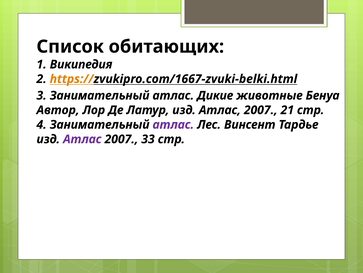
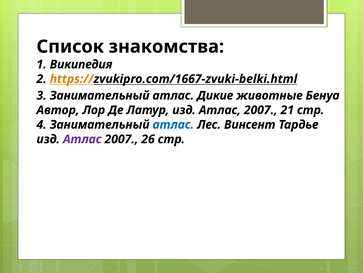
обитающих: обитающих -> знакомства (166, 47)
атлас colour: purple -> blue (173, 124)
33: 33 -> 26 (148, 139)
